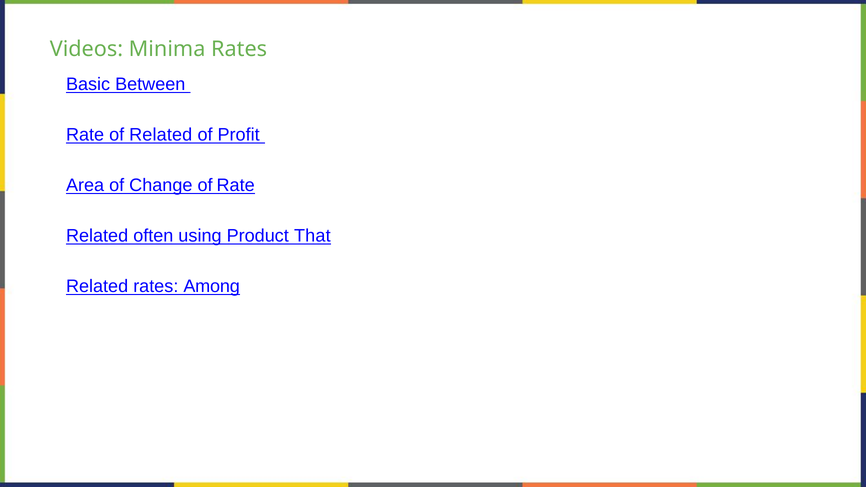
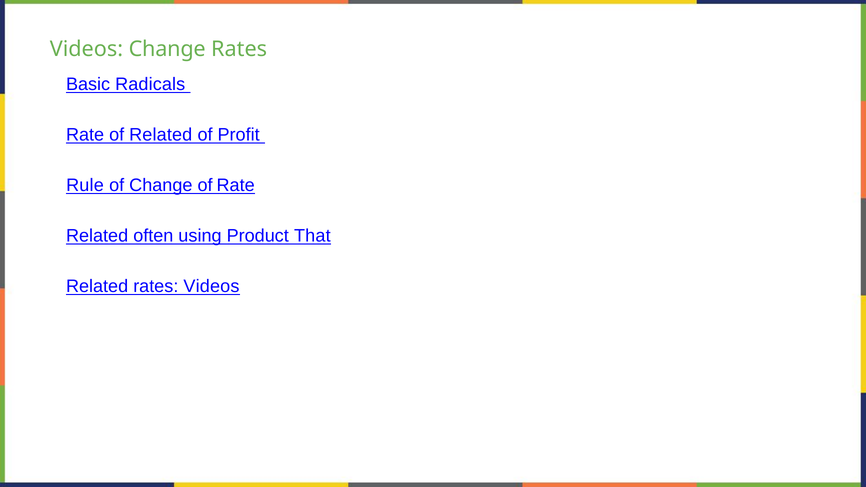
Videos Minima: Minima -> Change (167, 49)
Between: Between -> Radicals (150, 84)
Area: Area -> Rule (85, 186)
rates Among: Among -> Videos (211, 287)
